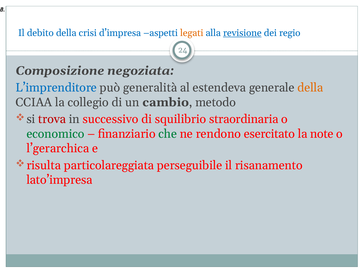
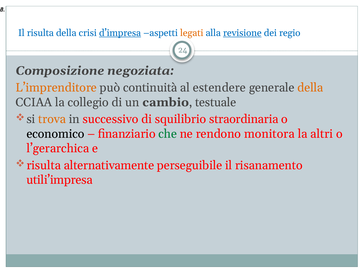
Il debito: debito -> risulta (40, 33)
d’impresa underline: none -> present (120, 33)
L’imprenditore colour: blue -> orange (56, 88)
generalità: generalità -> continuità (150, 88)
estendeva: estendeva -> estendere (219, 88)
metodo: metodo -> testuale (216, 102)
trova colour: red -> orange (52, 119)
economico colour: green -> black (55, 134)
esercitato: esercitato -> monitora (269, 134)
note: note -> altri (322, 134)
particolareggiata: particolareggiata -> alternativamente (109, 165)
lato’impresa: lato’impresa -> utili’impresa (59, 180)
